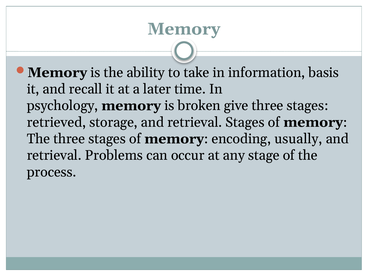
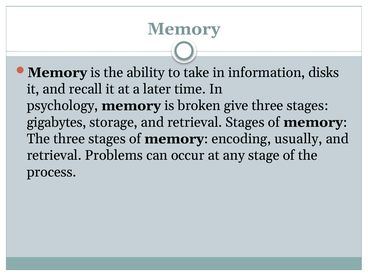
basis: basis -> disks (324, 73)
retrieved: retrieved -> gigabytes (57, 122)
